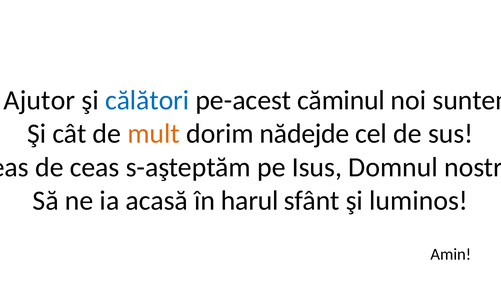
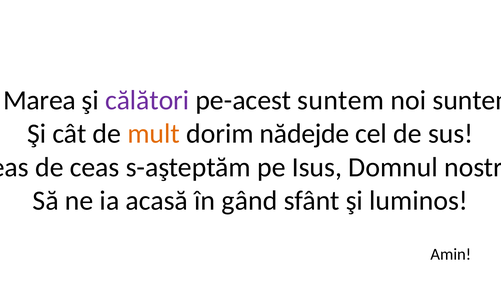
Ajutor: Ajutor -> Marea (40, 100)
călători colour: blue -> purple (147, 100)
pe-acest căminul: căminul -> suntem (341, 100)
harul: harul -> gând (250, 200)
